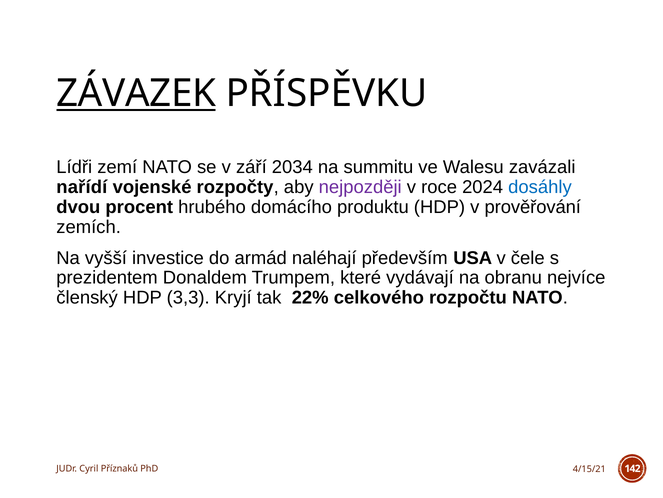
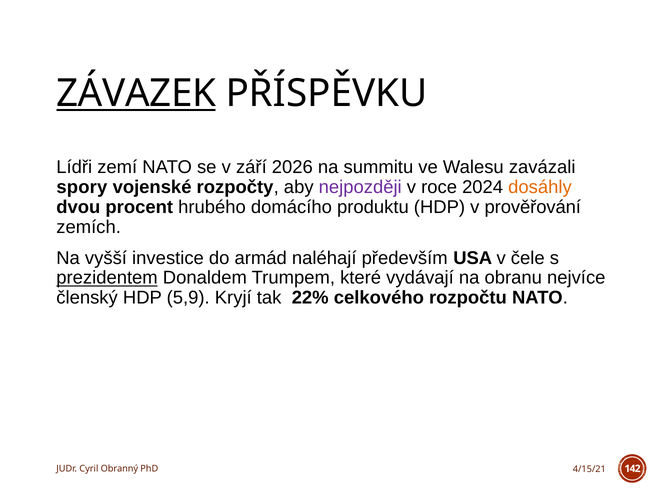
2034: 2034 -> 2026 (292, 167)
nařídí: nařídí -> spory (82, 187)
dosáhly colour: blue -> orange (540, 187)
prezidentem underline: none -> present (107, 277)
3,3: 3,3 -> 5,9 (188, 297)
Příznaků: Příznaků -> Obranný (119, 468)
